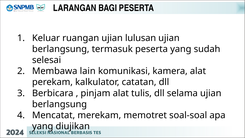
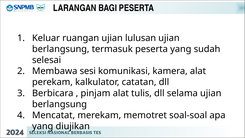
lain: lain -> sesi (88, 71)
